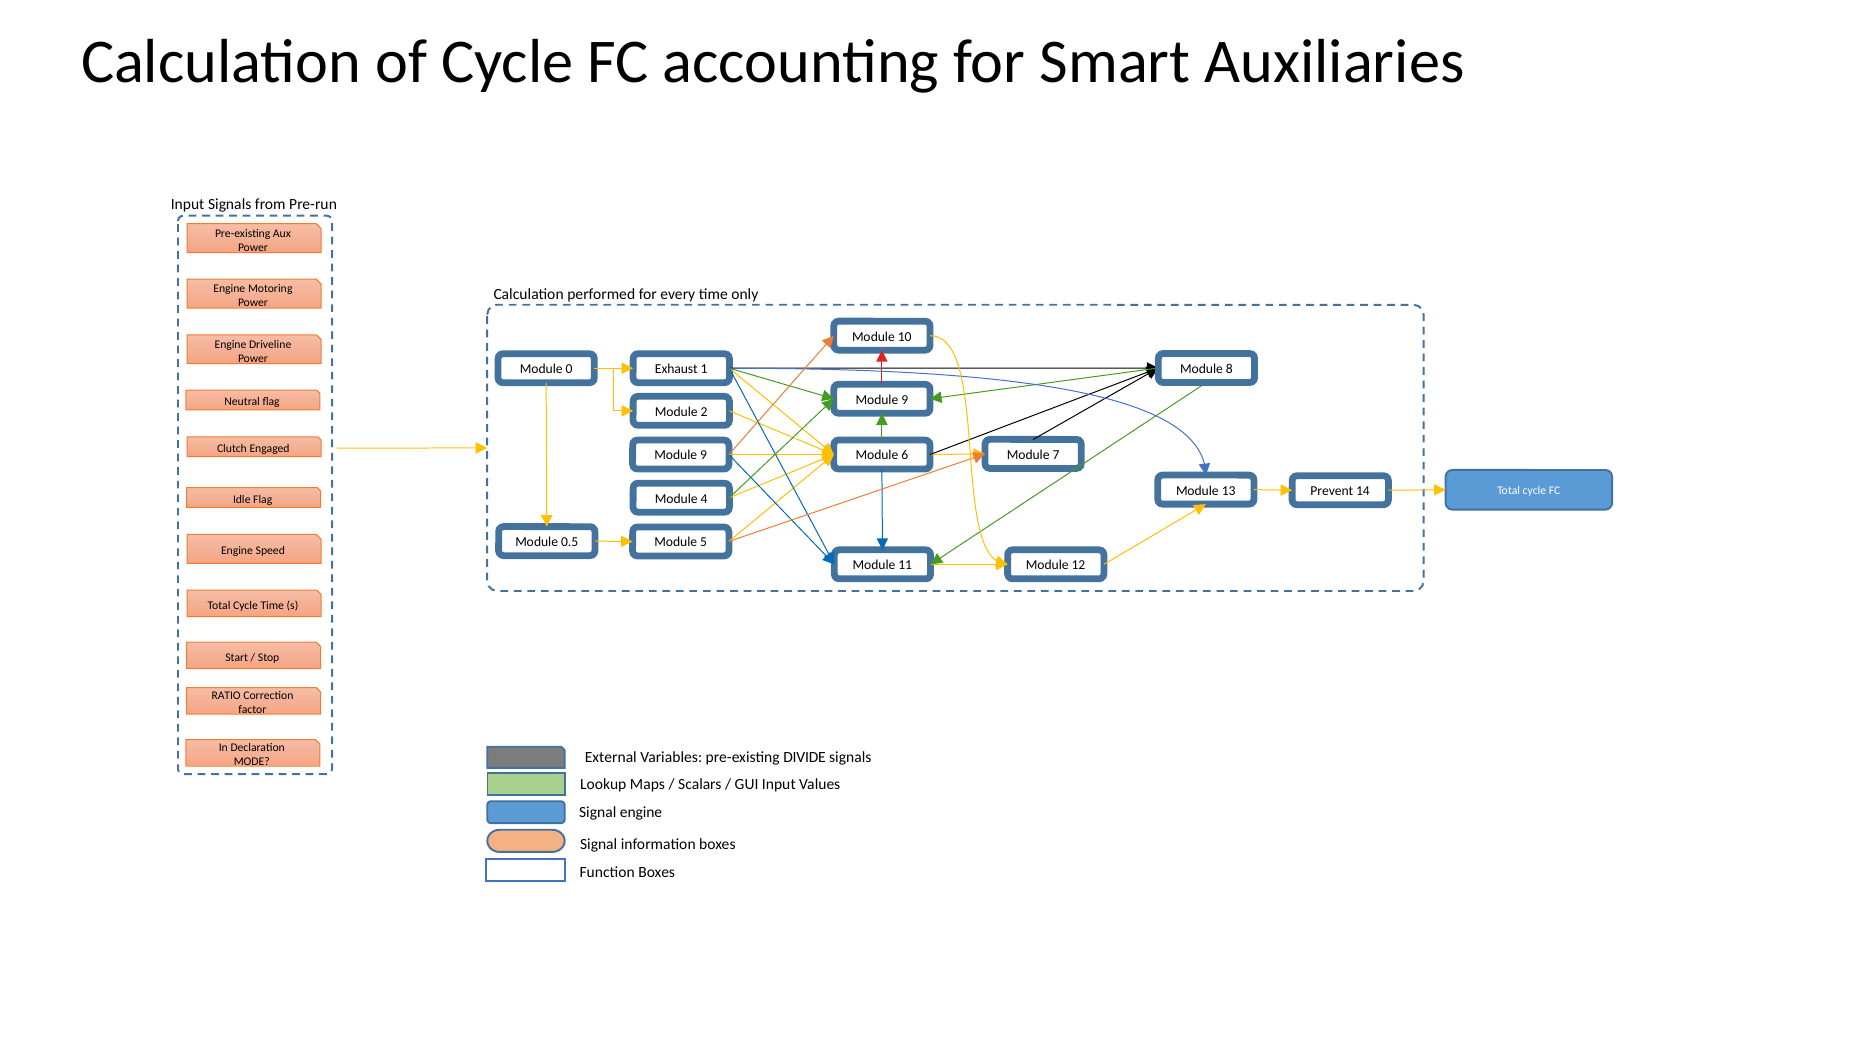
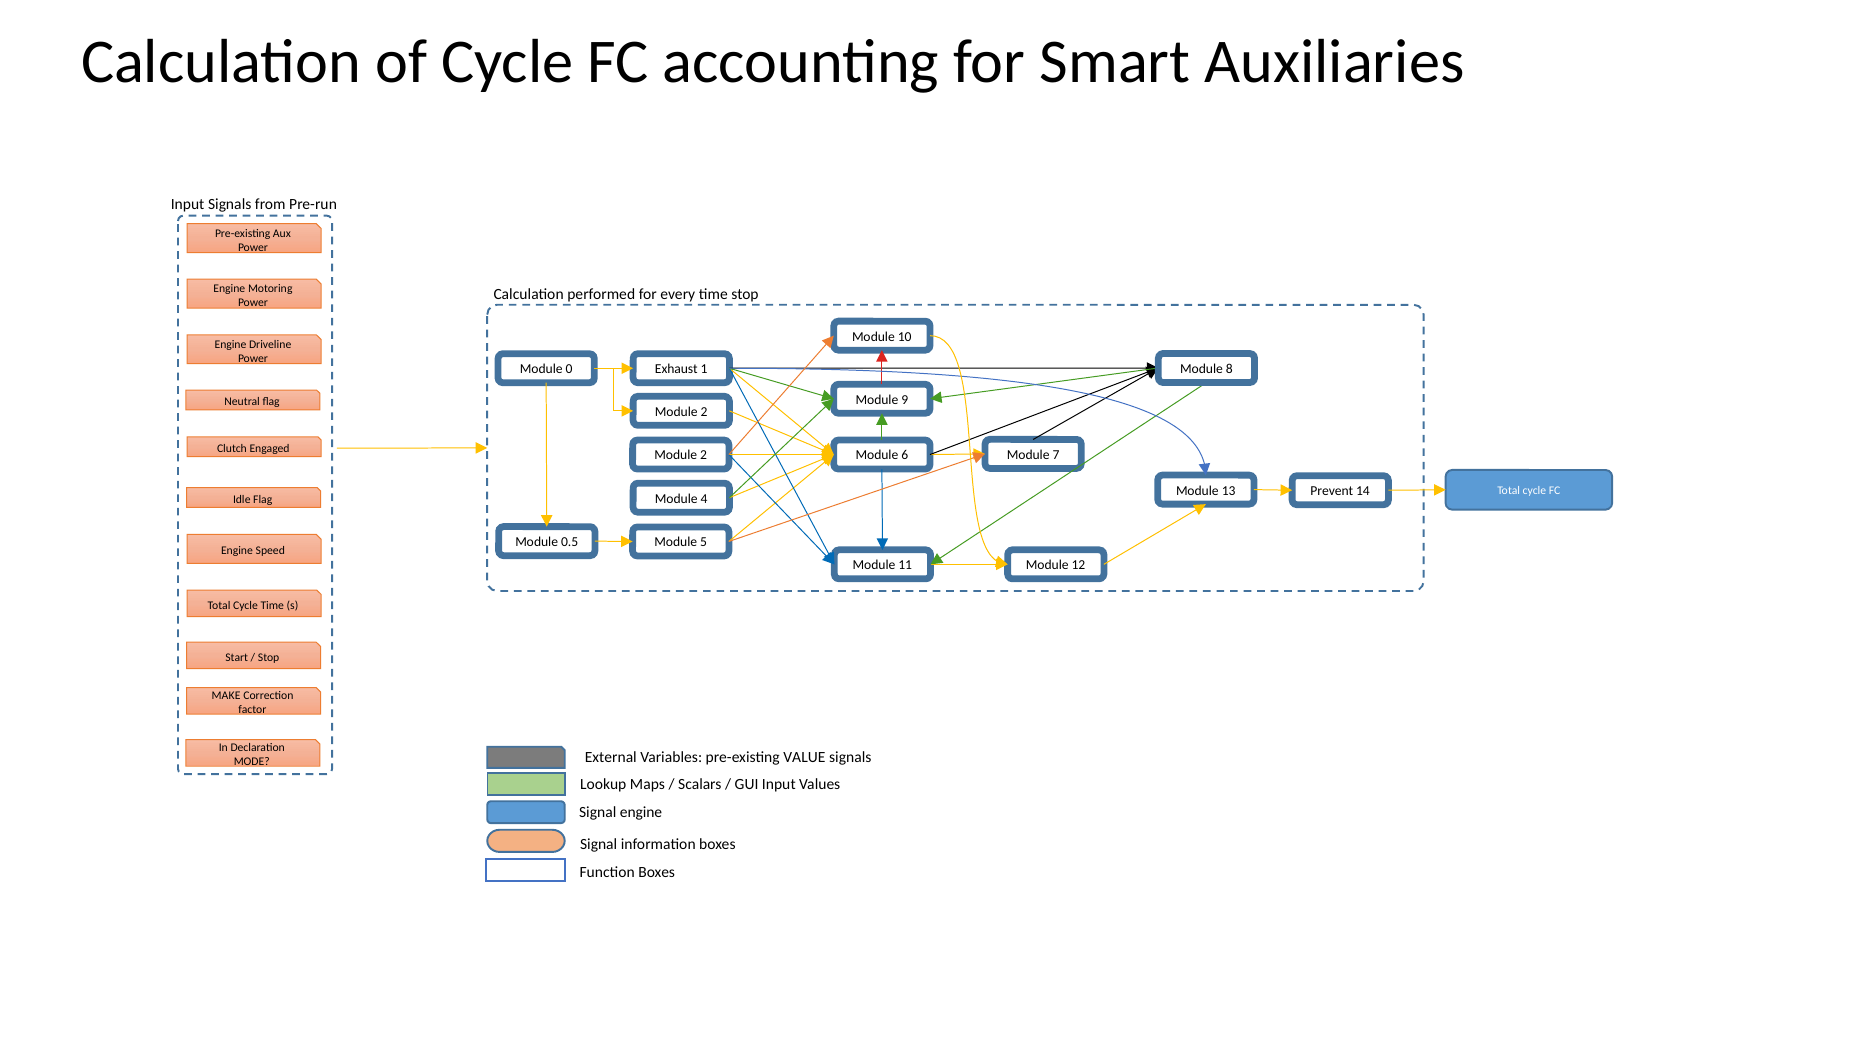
time only: only -> stop (745, 295)
9: 9 -> 2 (704, 456)
RATIO: RATIO -> MAKE (226, 696)
DIVIDE: DIVIDE -> VALUE (804, 757)
